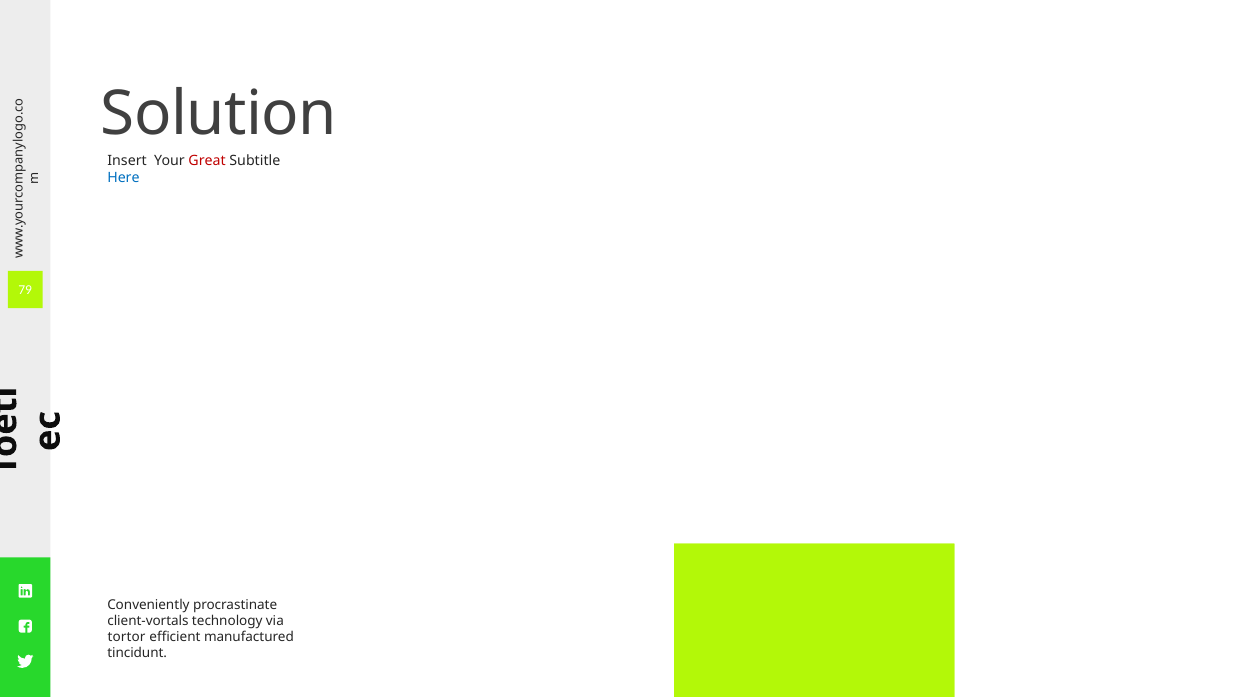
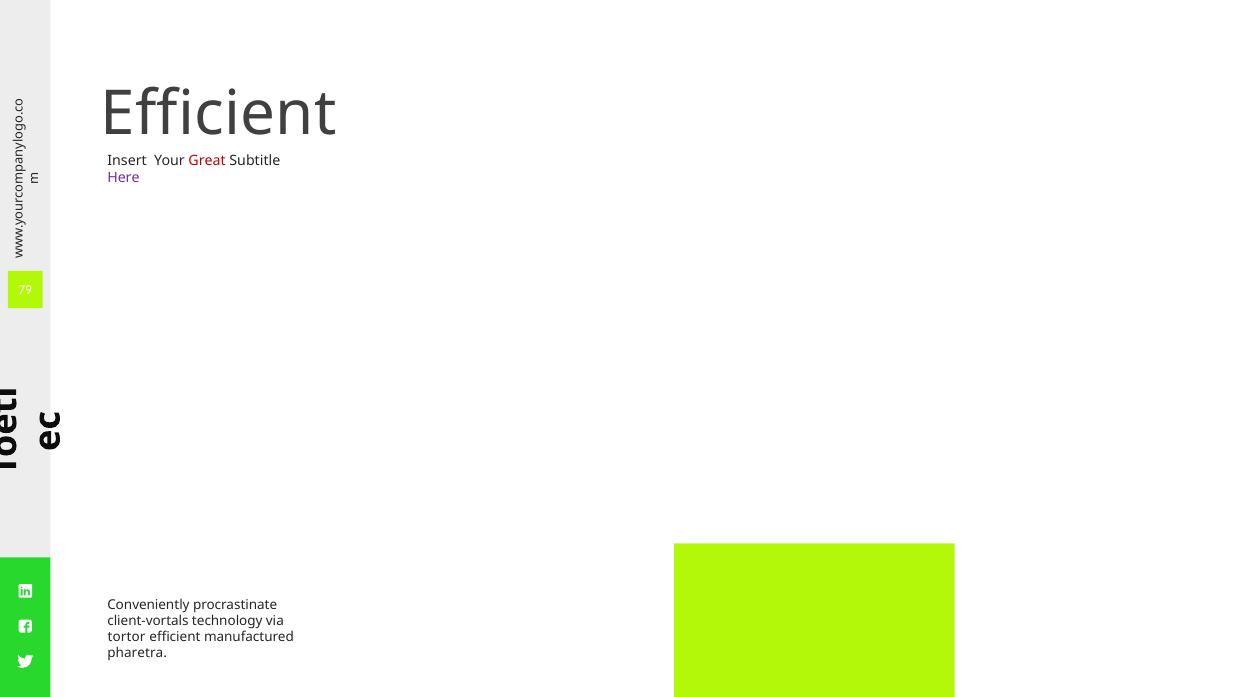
Solution: Solution -> Efficient (219, 115)
Here colour: blue -> purple (123, 178)
tincidunt: tincidunt -> pharetra (137, 654)
